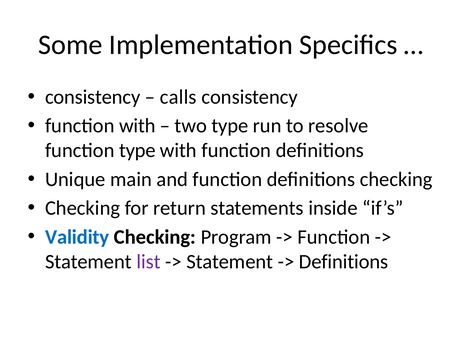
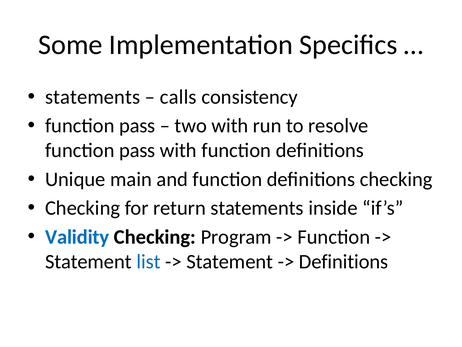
consistency: consistency -> statements (93, 97)
with: with -> pass (137, 126)
two type: type -> with (230, 126)
type: type -> pass (137, 150)
list colour: purple -> blue (148, 261)
